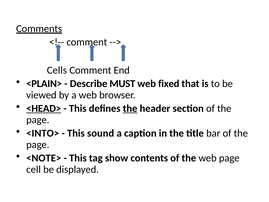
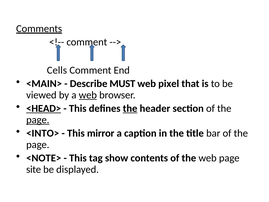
<PLAIN>: <PLAIN> -> <MAIN> (44, 84)
fixed: fixed -> pixel (169, 84)
web underline: none -> present (88, 95)
page underline: none -> present (38, 120)
sound: sound -> mirror (101, 133)
cell: cell -> site (34, 169)
